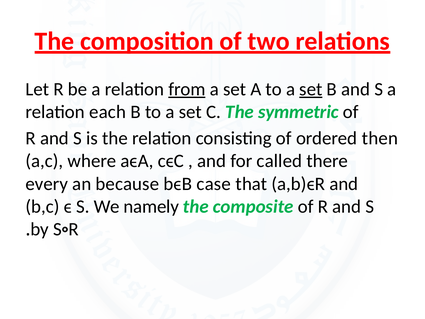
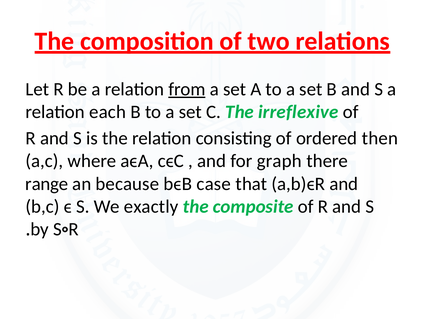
set underline: present -> none (311, 89)
symmetric: symmetric -> irreflexive (298, 112)
called: called -> graph (279, 161)
every: every -> range (47, 184)
namely: namely -> exactly (151, 206)
